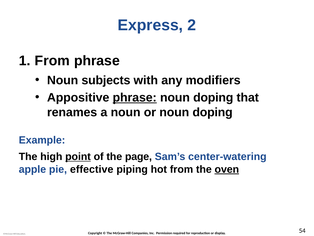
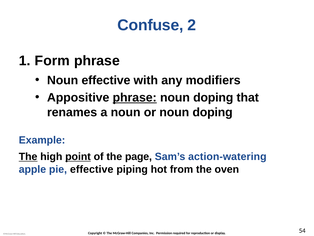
Express: Express -> Confuse (150, 25)
From: From -> Form (52, 61)
Noun subjects: subjects -> effective (106, 80)
The underline: none -> present (28, 156)
center-watering: center-watering -> action-watering (227, 156)
oven underline: present -> none (227, 169)
